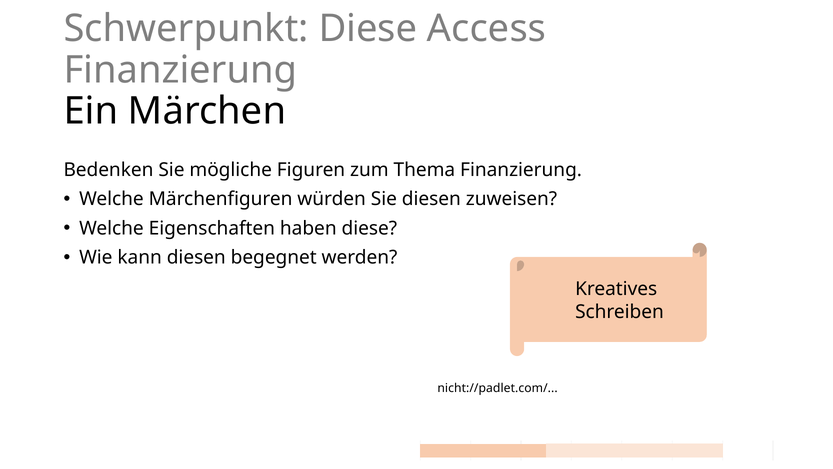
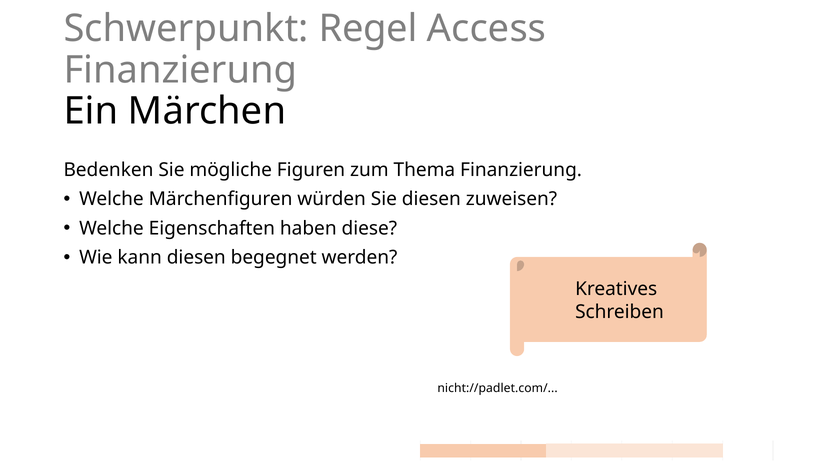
Schwerpunkt Diese: Diese -> Regel (368, 29)
